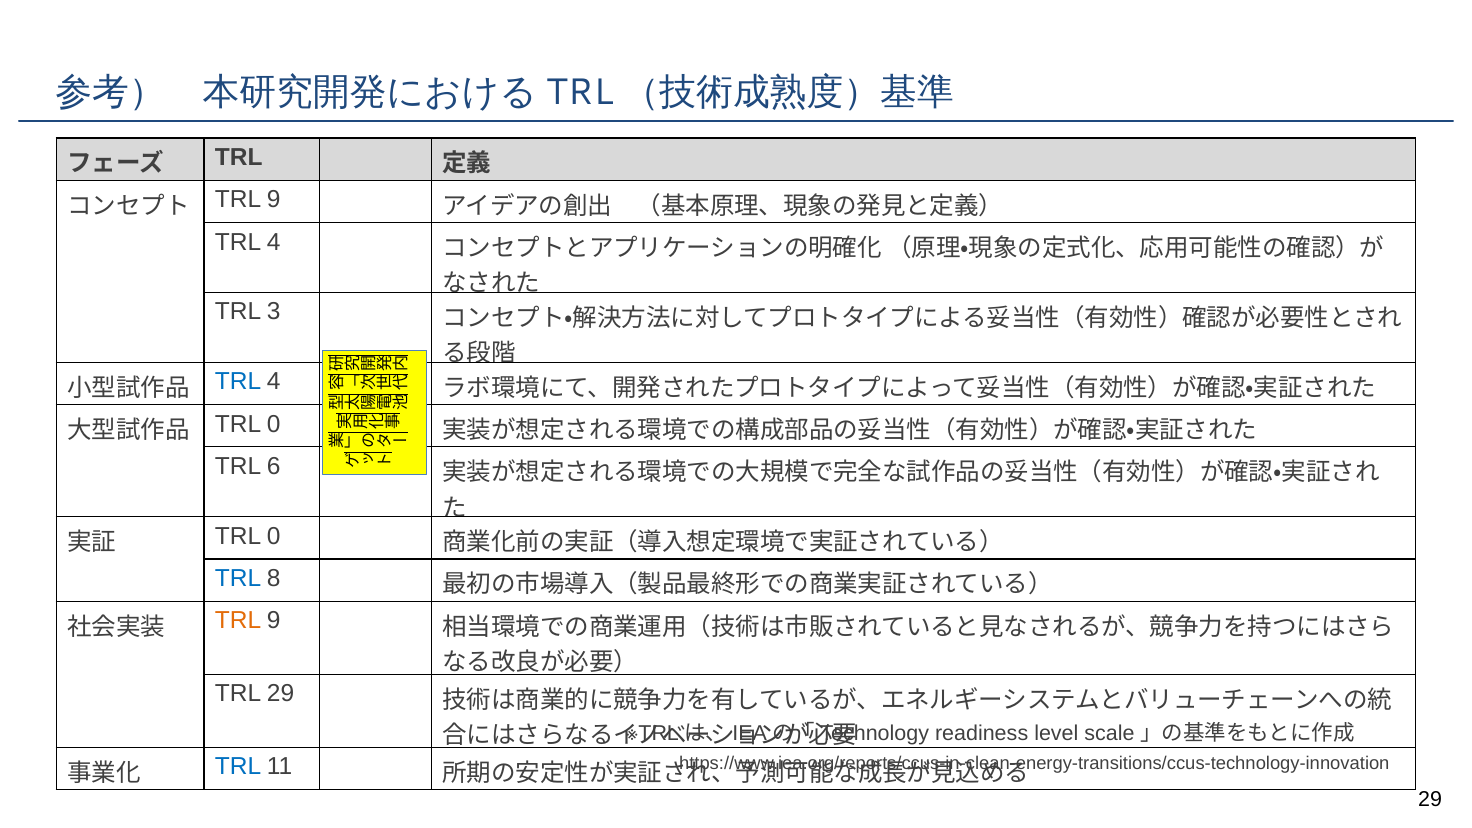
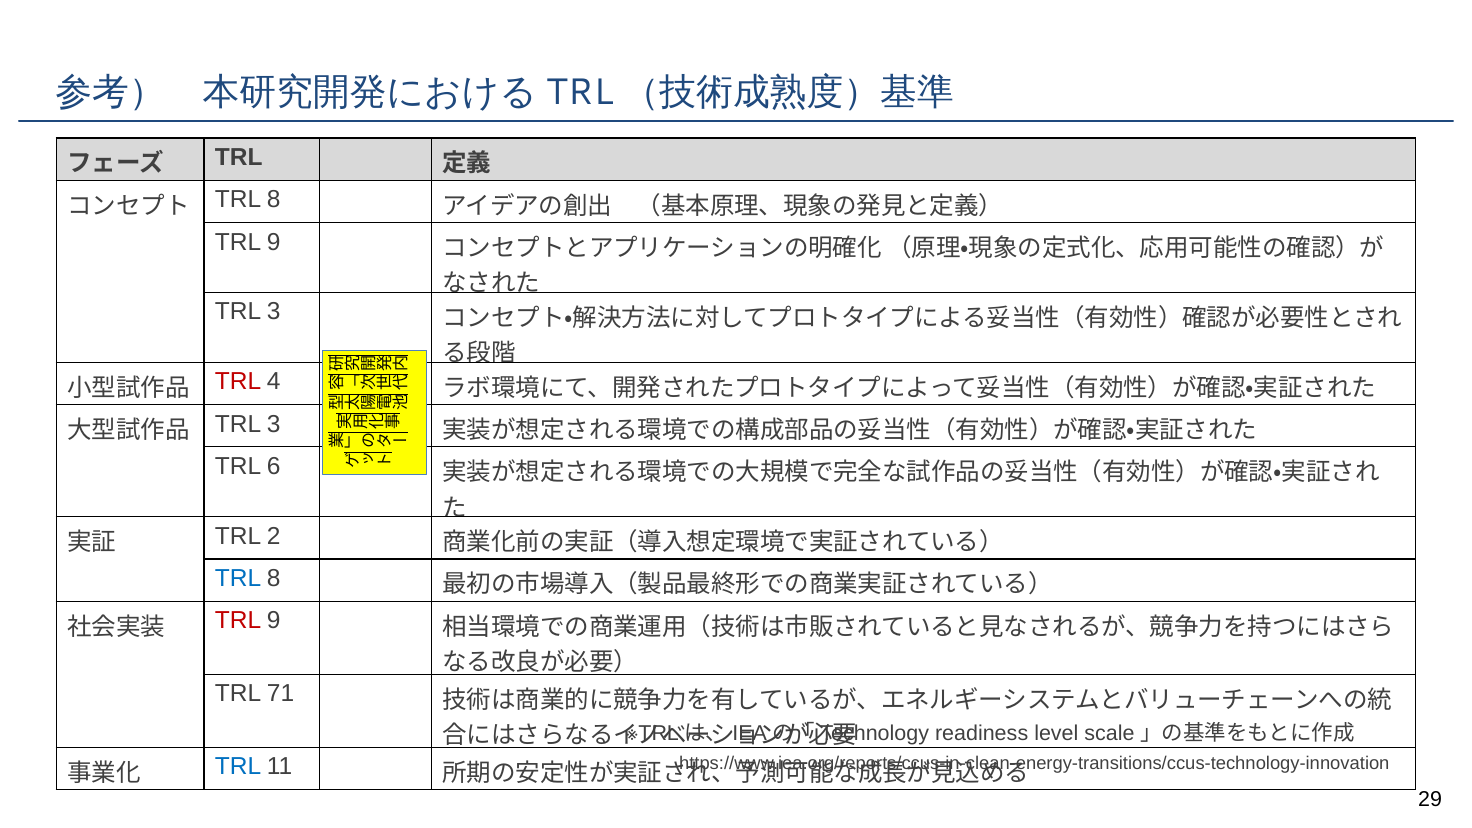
9: 9 -> 8 (274, 200)
4: 4 -> 9 (274, 242)
TRL colour: blue -> red (238, 382)
0: 0 -> 3 (274, 424)
0: 0 -> 2 (274, 536)
TRL colour: orange -> red (238, 621)
TRL 29: 29 -> 71 (281, 694)
